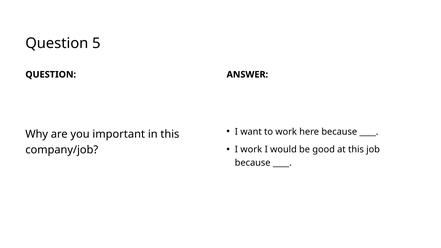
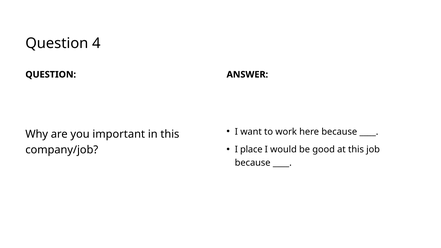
5: 5 -> 4 (96, 43)
I work: work -> place (251, 150)
